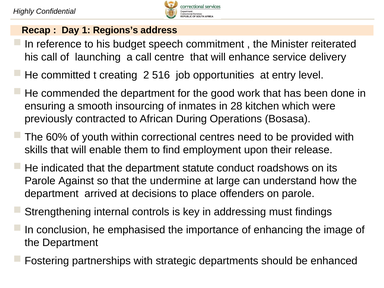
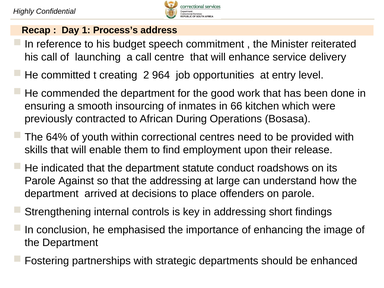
Regions’s: Regions’s -> Process’s (115, 30)
516: 516 -> 964 (161, 75)
28: 28 -> 66 (236, 106)
60%: 60% -> 64% (57, 137)
the undermine: undermine -> addressing (176, 181)
must: must -> short (281, 212)
